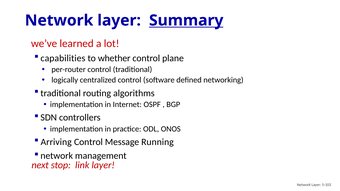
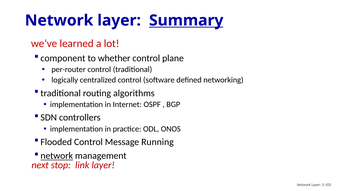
capabilities: capabilities -> component (63, 58)
Arriving: Arriving -> Flooded (56, 142)
network underline: none -> present (57, 156)
